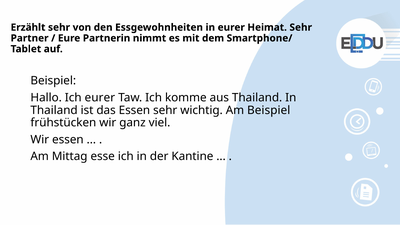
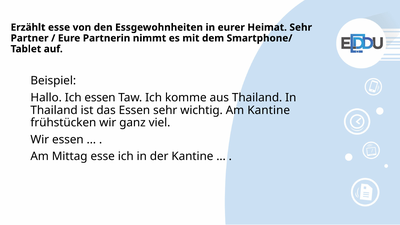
Erzählt sehr: sehr -> esse (59, 27)
Ich eurer: eurer -> essen (100, 98)
Am Beispiel: Beispiel -> Kantine (269, 110)
